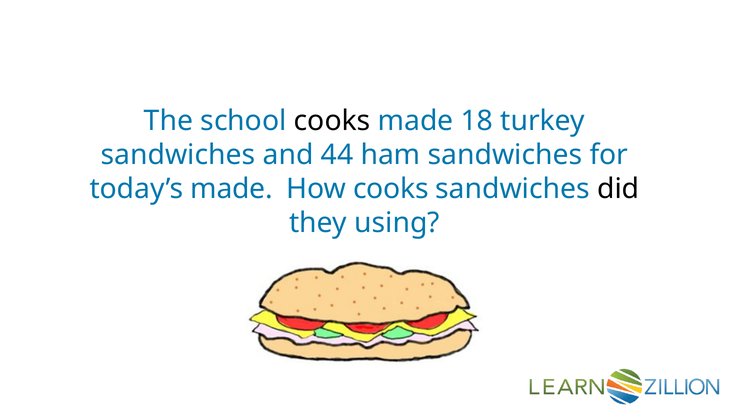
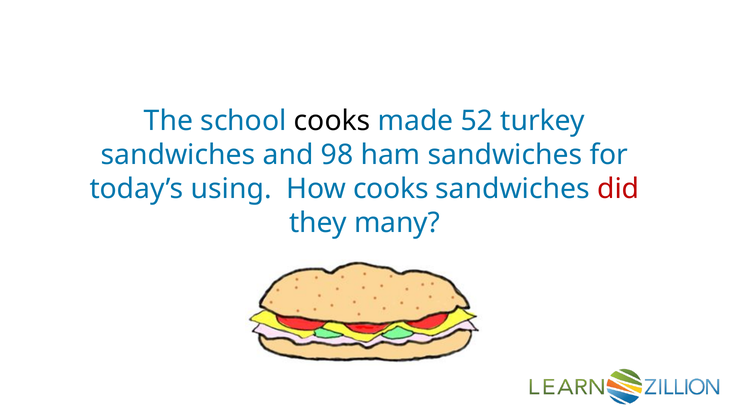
18: 18 -> 52 (477, 121)
44: 44 -> 98 (337, 155)
today’s made: made -> using (231, 189)
did colour: black -> red (618, 189)
using: using -> many (397, 223)
